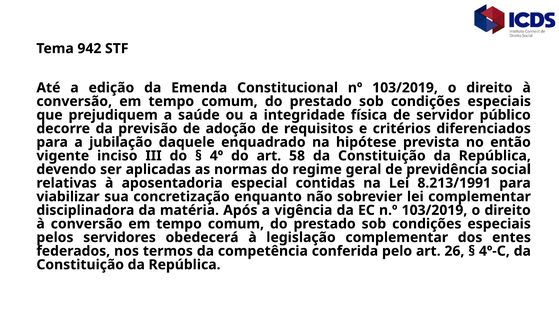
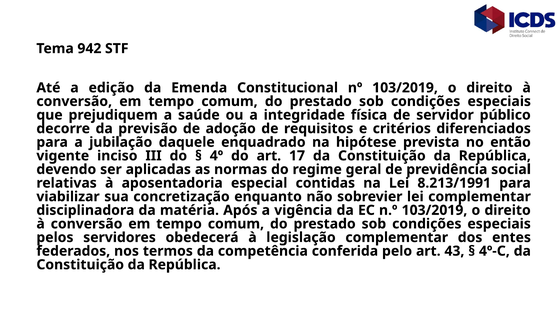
58: 58 -> 17 (297, 156)
26: 26 -> 43 (454, 251)
